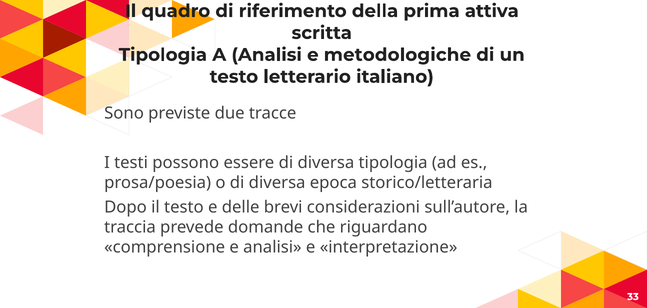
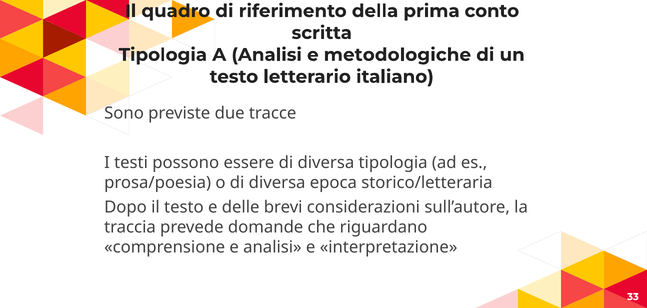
attiva: attiva -> conto (492, 11)
